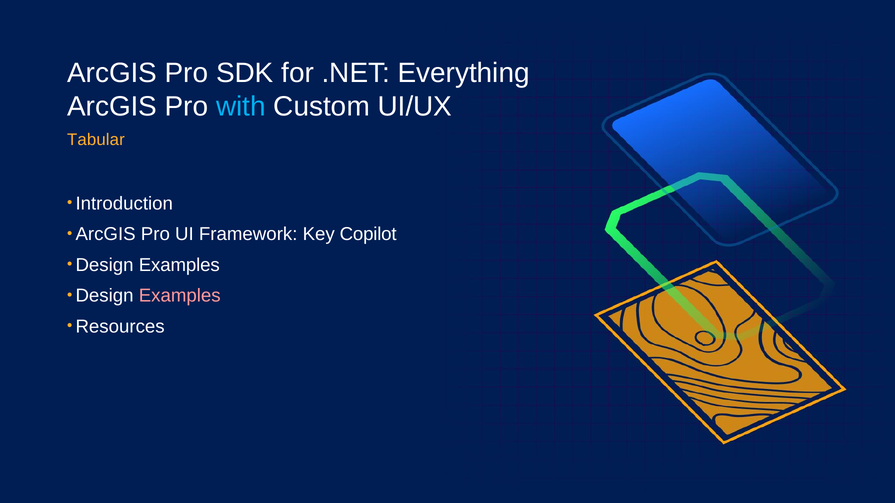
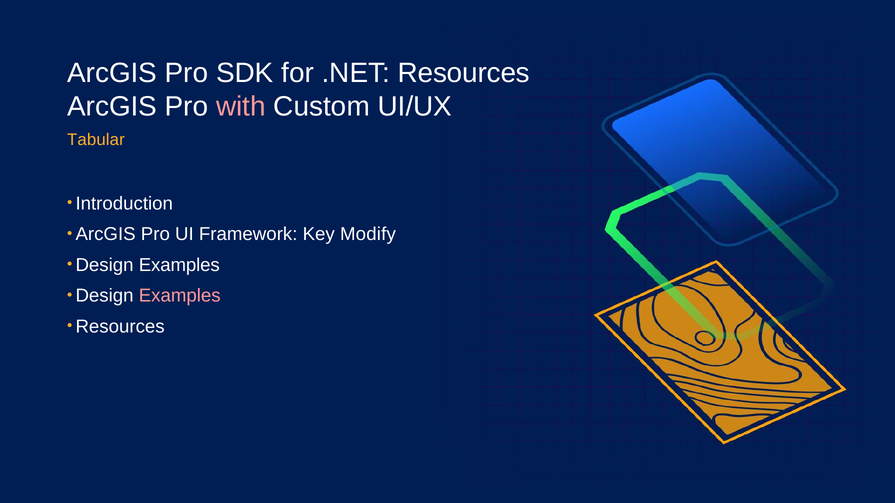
.NET Everything: Everything -> Resources (464, 73)
with colour: light blue -> pink (241, 106)
Copilot: Copilot -> Modify (368, 234)
